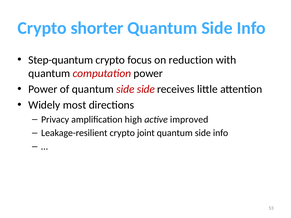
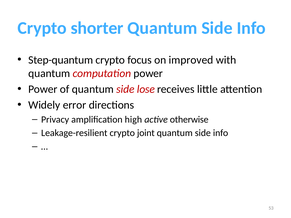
reduction: reduction -> improved (191, 60)
side side: side -> lose (146, 89)
most: most -> error (75, 105)
improved: improved -> otherwise (189, 120)
